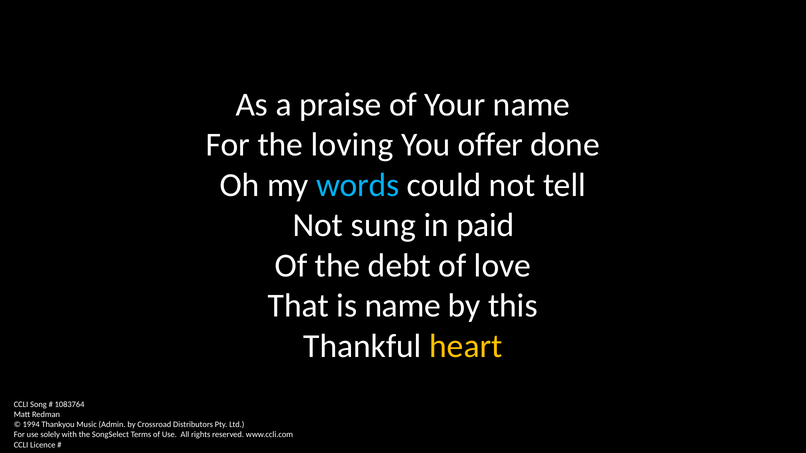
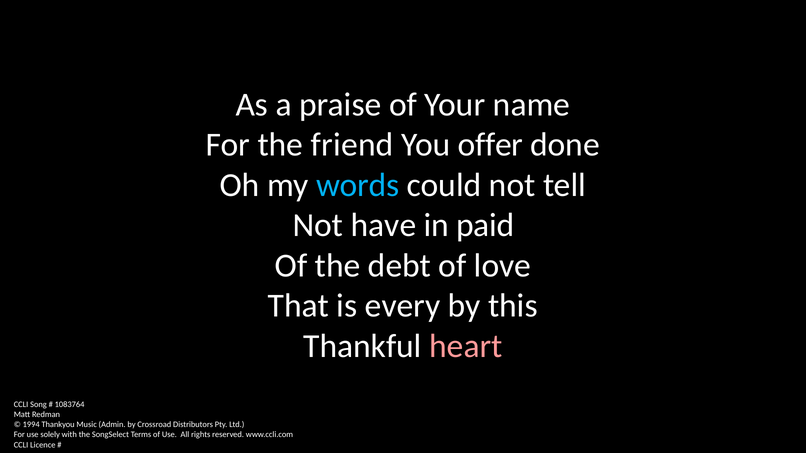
loving: loving -> friend (352, 145)
sung: sung -> have (383, 225)
is name: name -> every (403, 306)
heart colour: yellow -> pink (466, 346)
